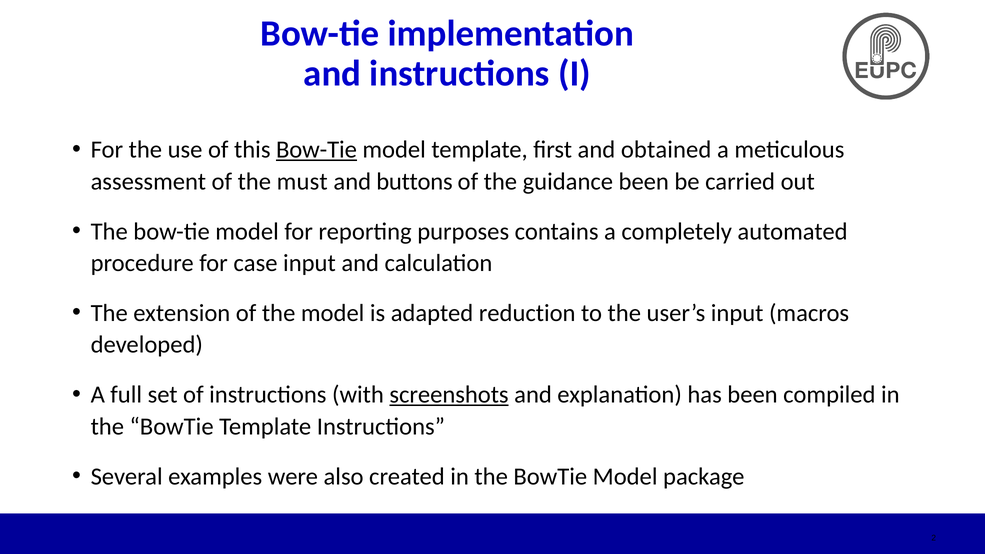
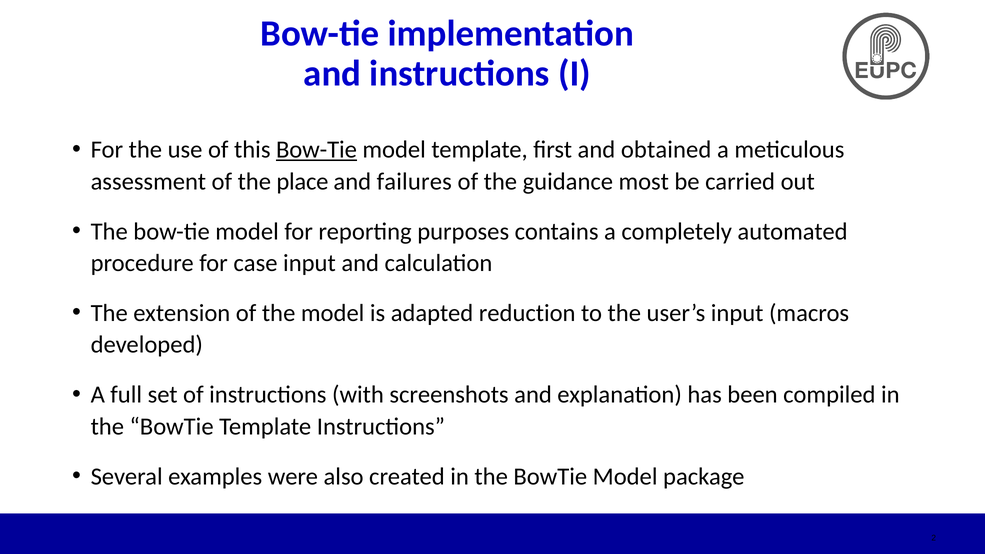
must: must -> place (302, 181)
buttons: buttons -> failures (414, 181)
guidance been: been -> most (644, 181)
screenshots underline: present -> none (449, 395)
